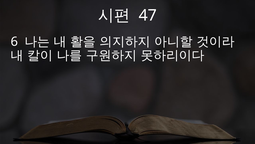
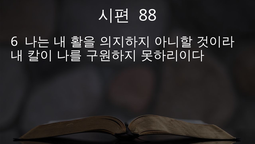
47: 47 -> 88 (148, 15)
